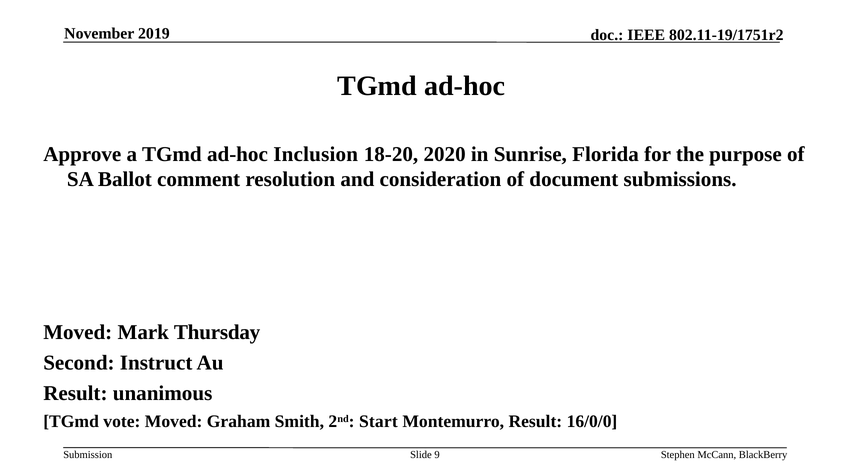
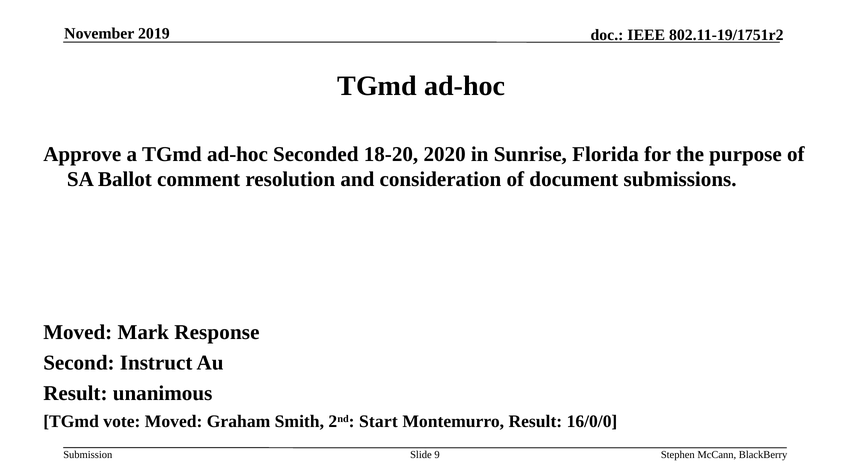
Inclusion: Inclusion -> Seconded (316, 154)
Thursday: Thursday -> Response (217, 332)
